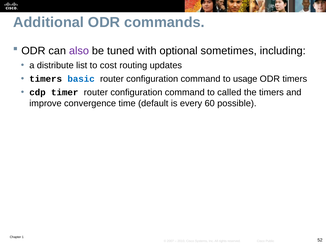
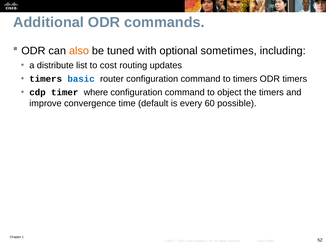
also colour: purple -> orange (79, 51)
to usage: usage -> timers (245, 79)
timer router: router -> where (96, 93)
called: called -> object (229, 93)
